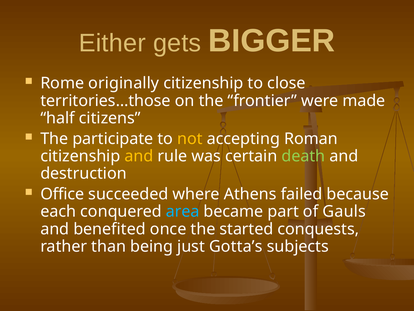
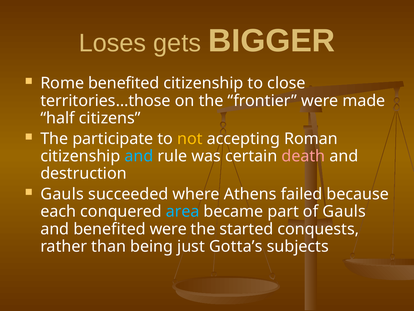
Either: Either -> Loses (112, 43)
Rome originally: originally -> benefited (124, 83)
and colour: yellow -> light blue (139, 156)
death colour: light green -> pink (303, 156)
Office: Office -> Gauls (62, 194)
benefited once: once -> were (168, 229)
